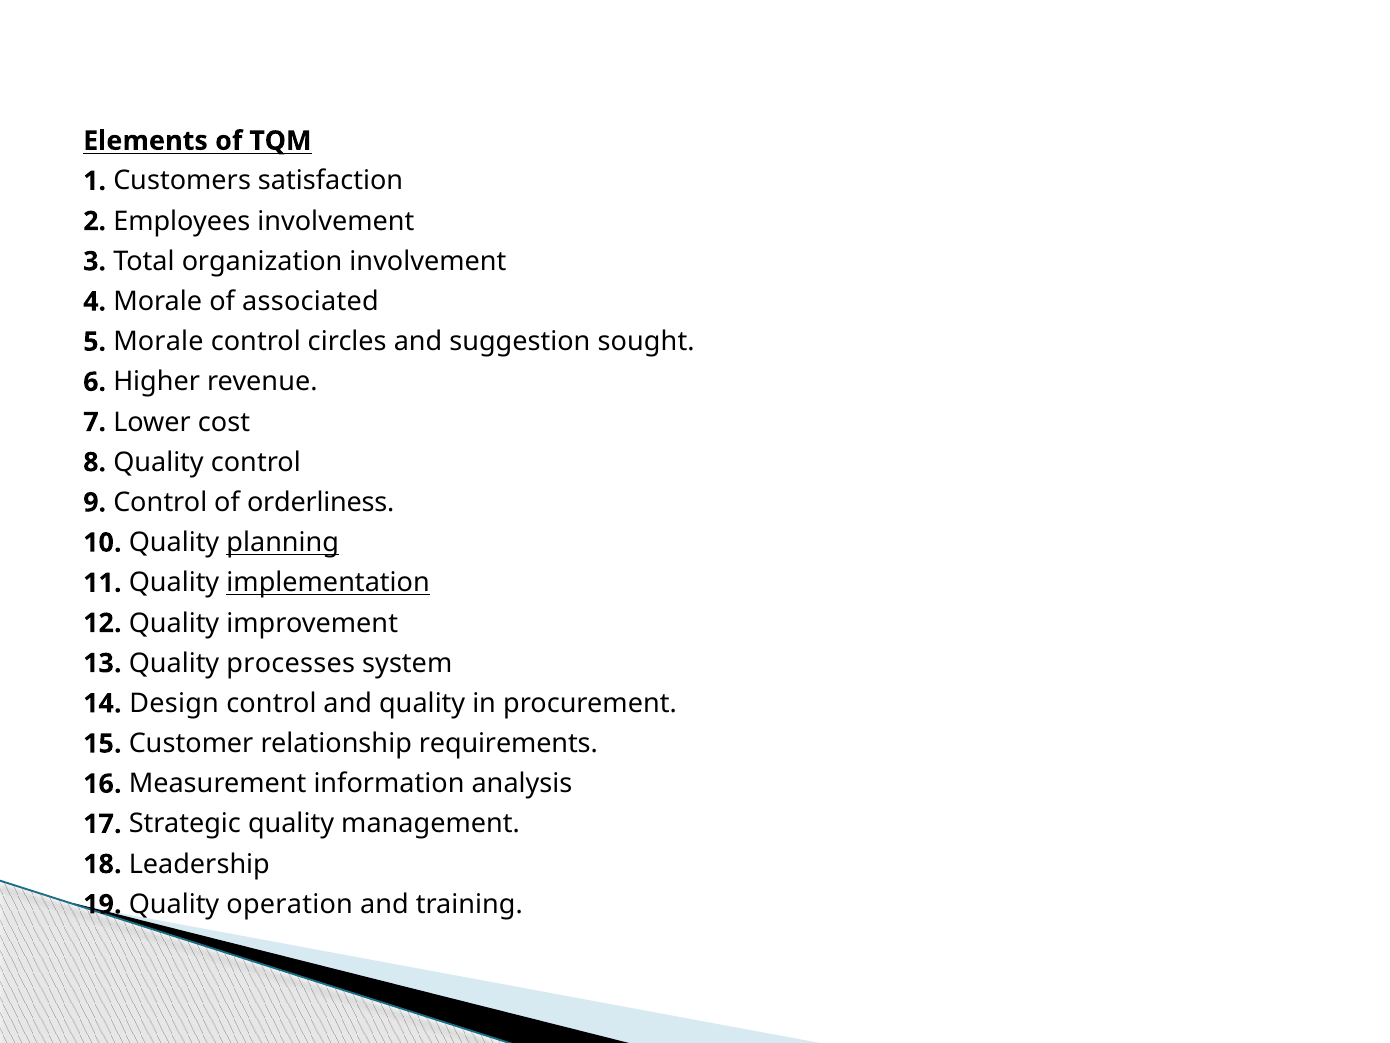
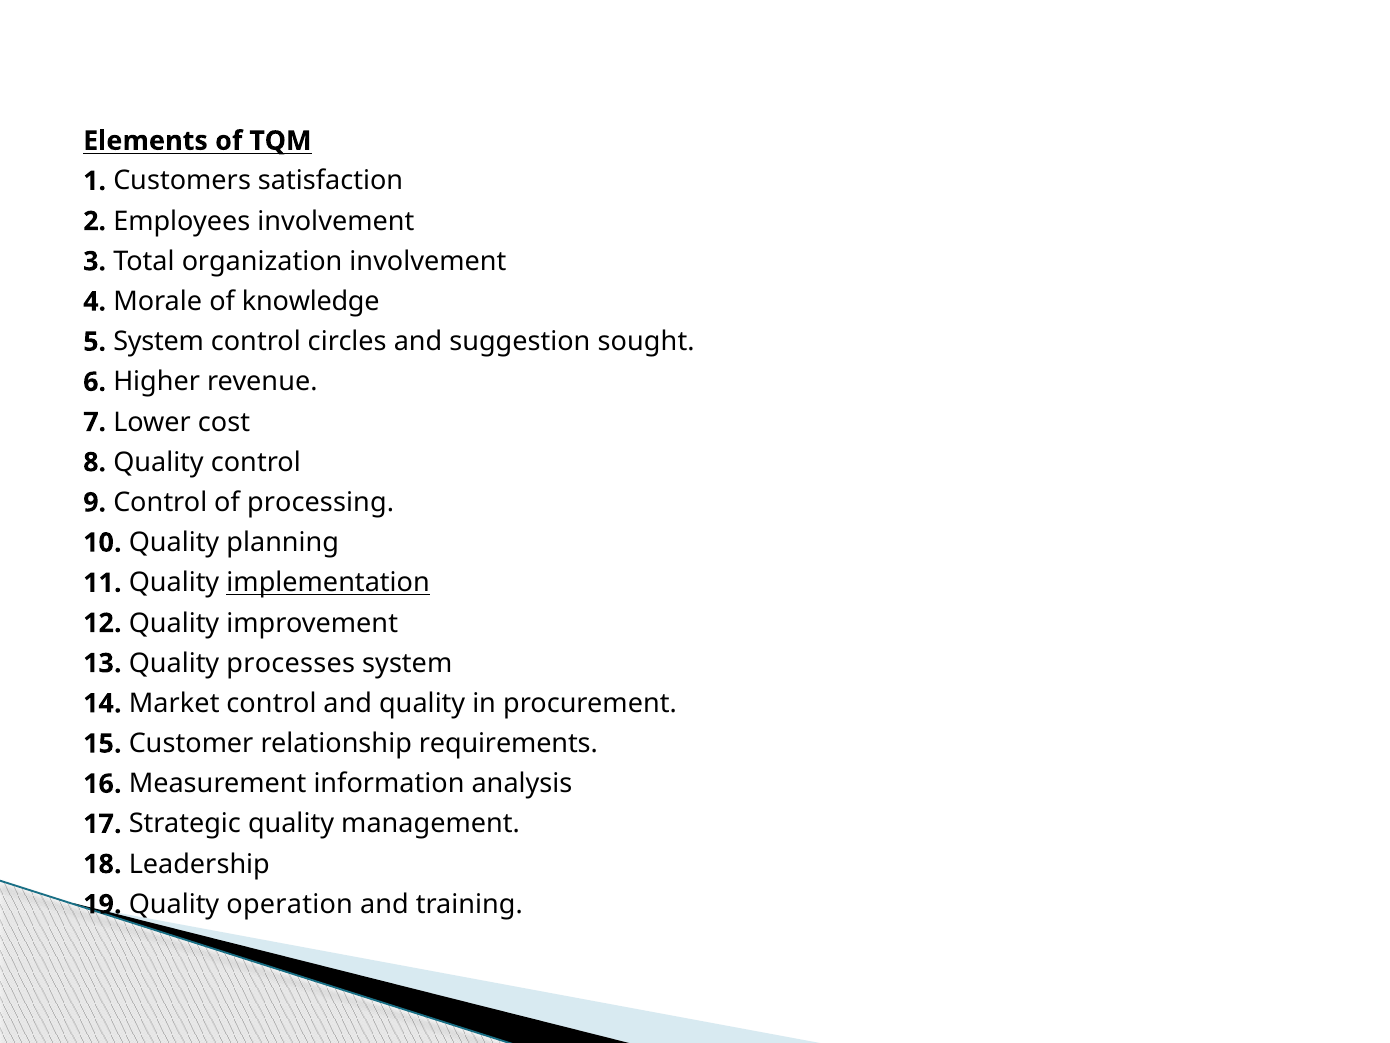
associated: associated -> knowledge (311, 301)
5 Morale: Morale -> System (159, 342)
orderliness: orderliness -> processing (321, 502)
planning underline: present -> none (283, 542)
Design: Design -> Market (174, 703)
